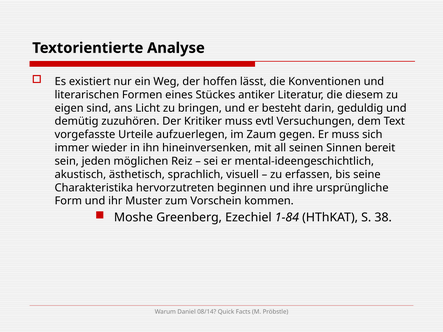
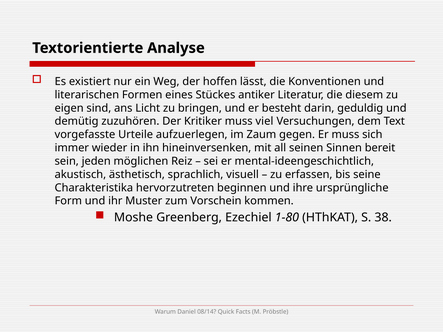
evtl: evtl -> viel (264, 121)
1-84: 1-84 -> 1-80 (287, 218)
